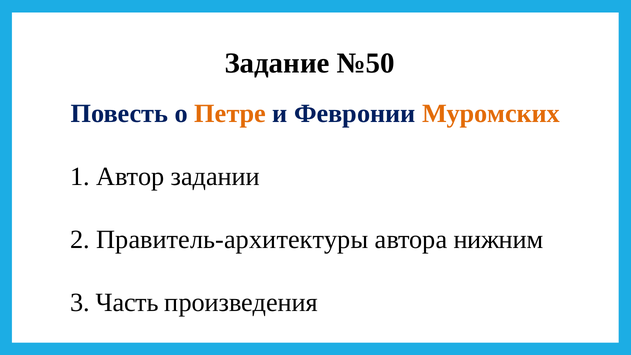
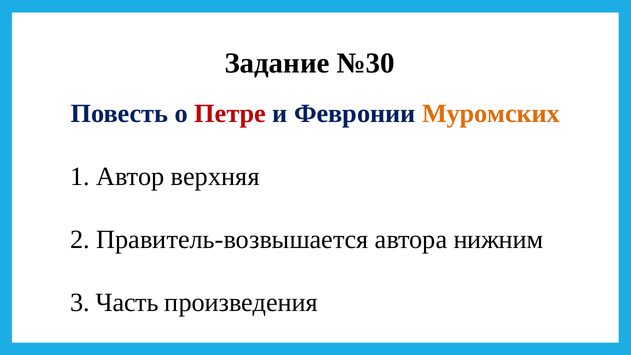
№50: №50 -> №30 (366, 63)
Петре colour: orange -> red (230, 113)
задании: задании -> верхняя (215, 176)
Правитель-архитектуры: Правитель-архитектуры -> Правитель-возвышается (232, 240)
